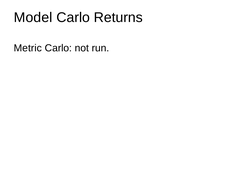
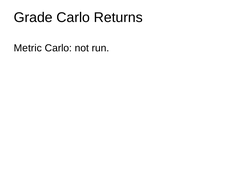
Model: Model -> Grade (33, 17)
